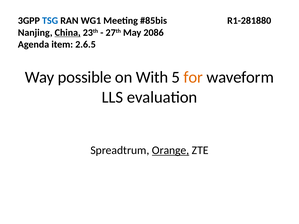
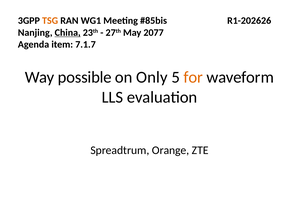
TSG colour: blue -> orange (50, 21)
R1-281880: R1-281880 -> R1-202626 (249, 21)
2086: 2086 -> 2077 (154, 33)
2.6.5: 2.6.5 -> 7.1.7 (86, 45)
With: With -> Only (152, 77)
Orange underline: present -> none (171, 151)
